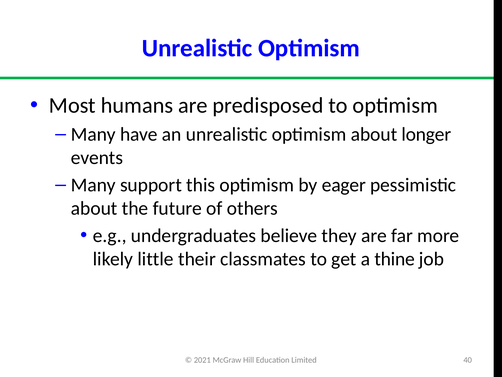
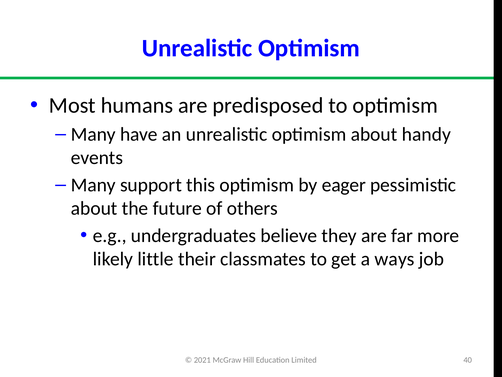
longer: longer -> handy (426, 134)
thine: thine -> ways (395, 259)
